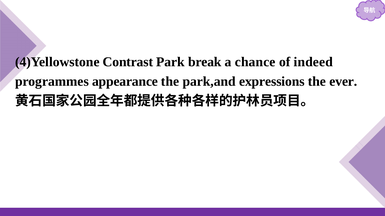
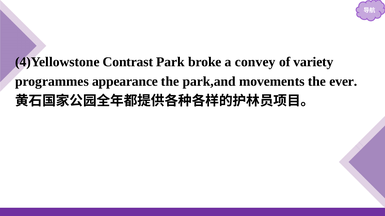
break: break -> broke (205, 62)
chance: chance -> convey (255, 62)
indeed: indeed -> variety (313, 62)
expressions: expressions -> movements (272, 82)
